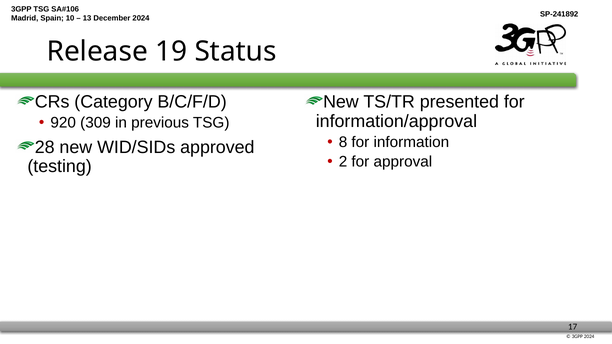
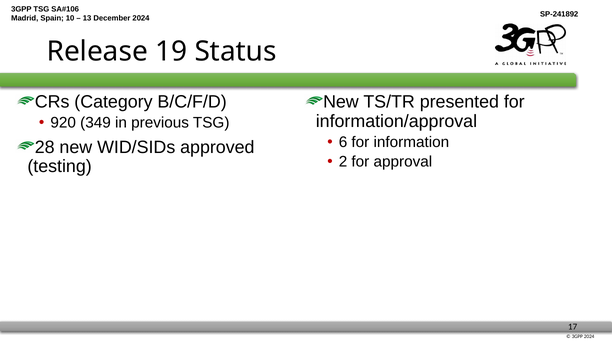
309: 309 -> 349 (95, 123)
8: 8 -> 6 (343, 142)
